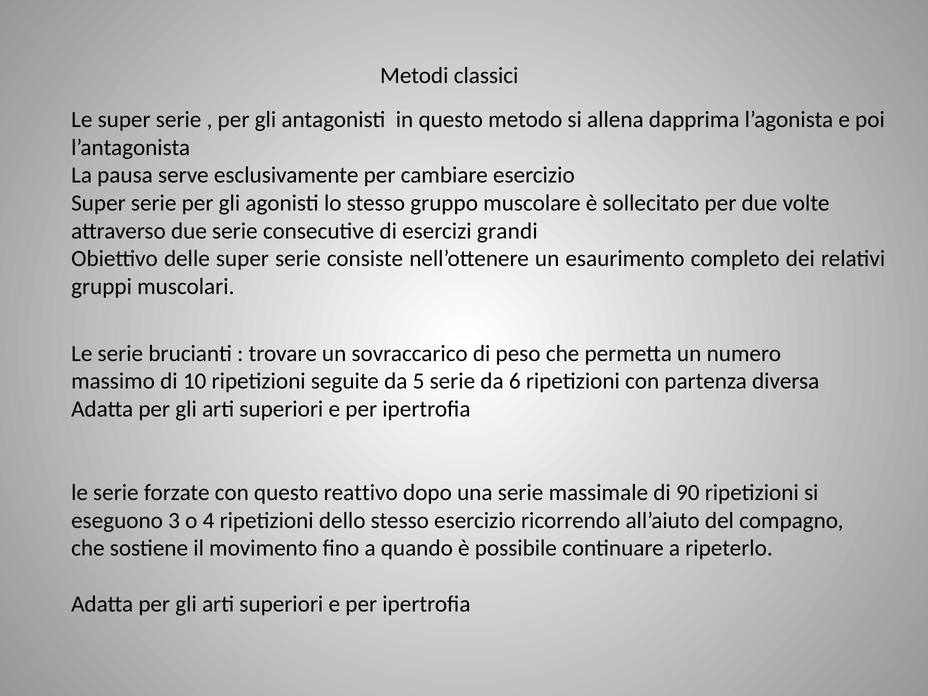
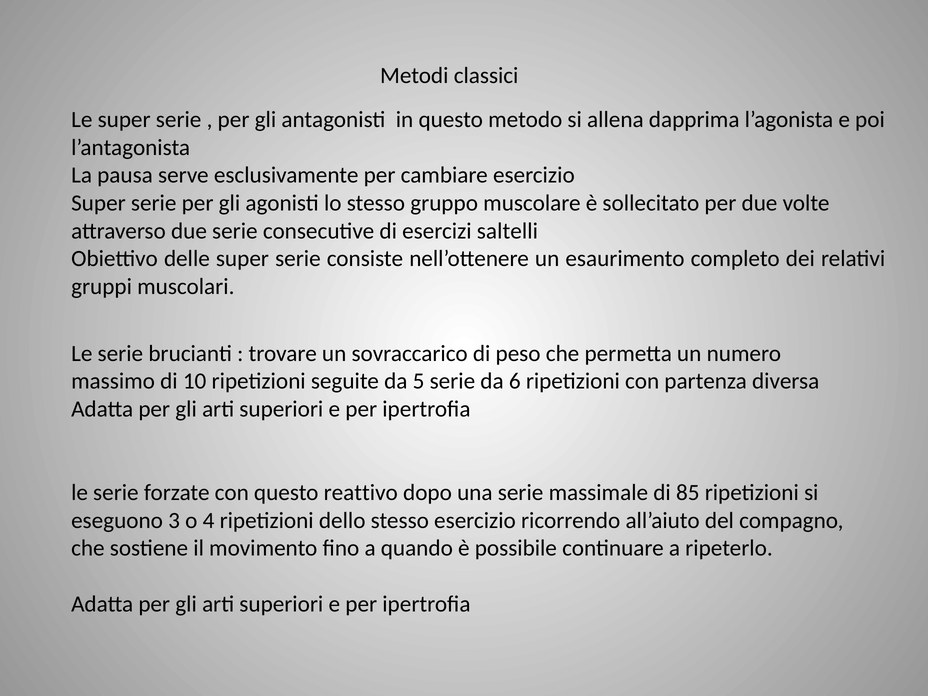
grandi: grandi -> saltelli (507, 231)
90: 90 -> 85 (688, 493)
